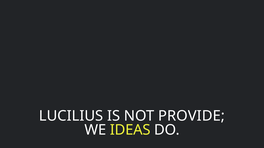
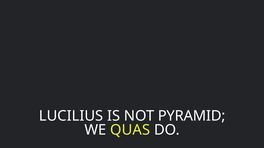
PROVIDE: PROVIDE -> PYRAMID (192, 116)
IDEAS: IDEAS -> QUAS (130, 130)
